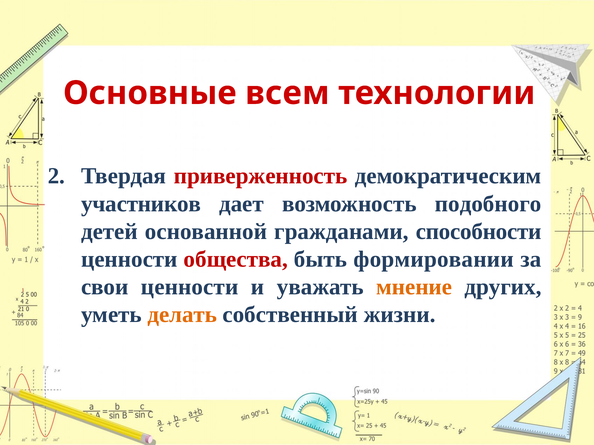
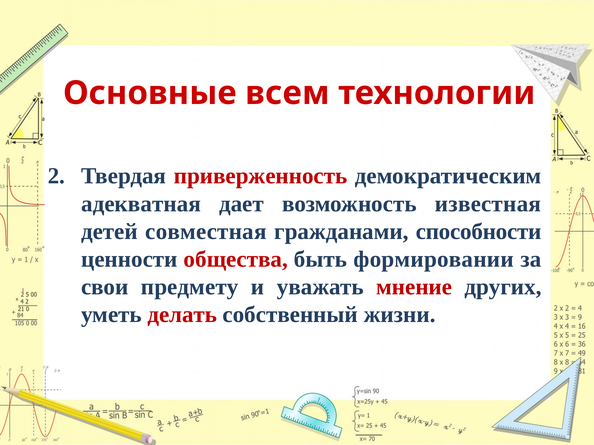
участников: участников -> адекватная (141, 204)
подобного: подобного -> известная (488, 204)
основанной: основанной -> совместная (206, 232)
свои ценности: ценности -> предмету (190, 287)
мнение colour: orange -> red (414, 287)
делать colour: orange -> red (182, 315)
